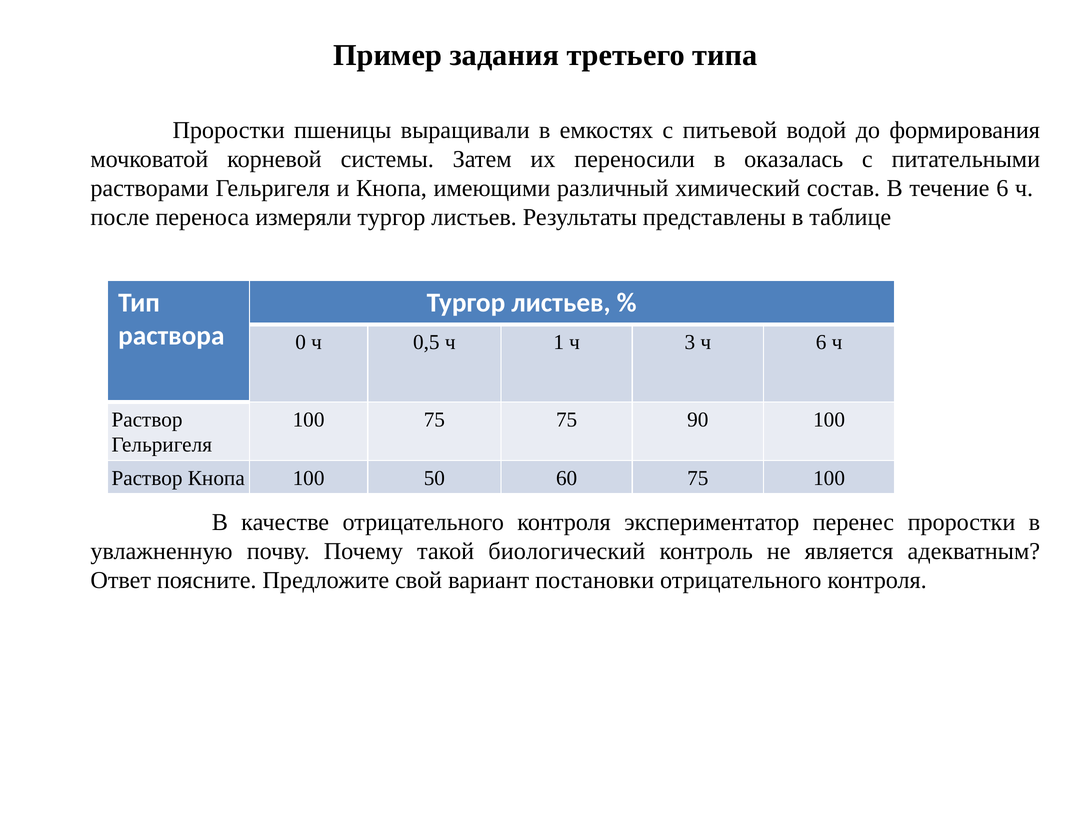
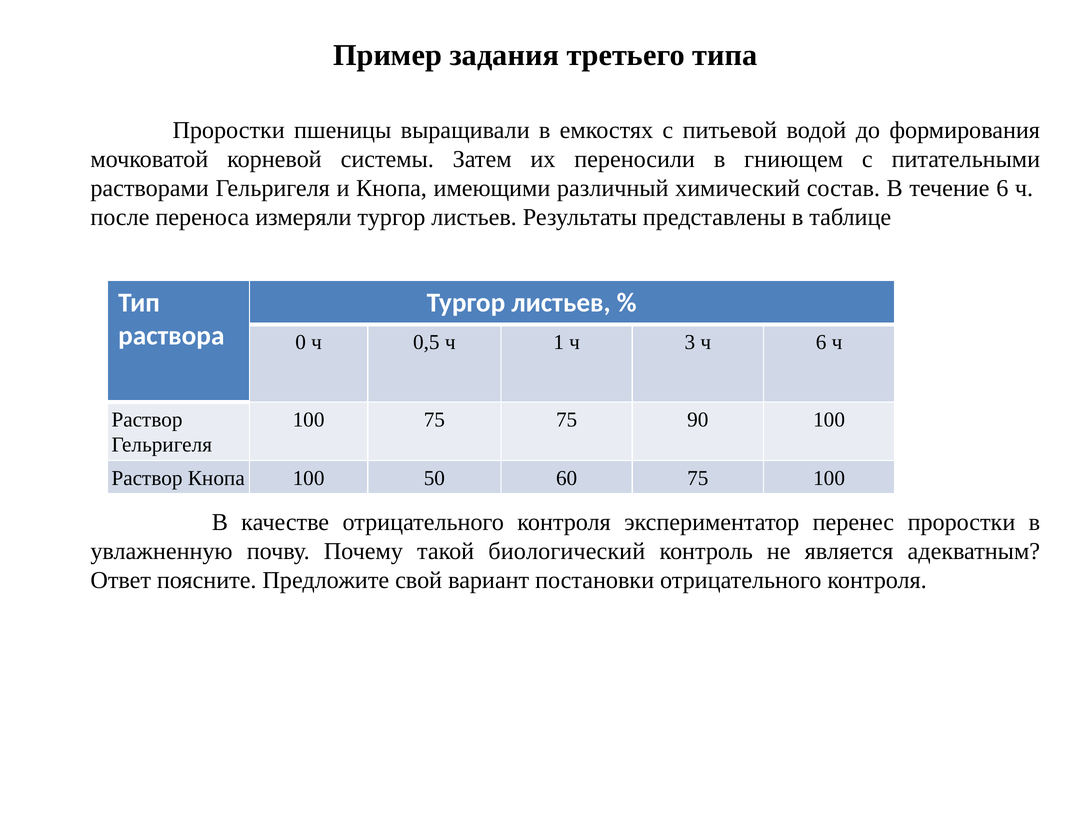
оказалась: оказалась -> гниющем (794, 159)
